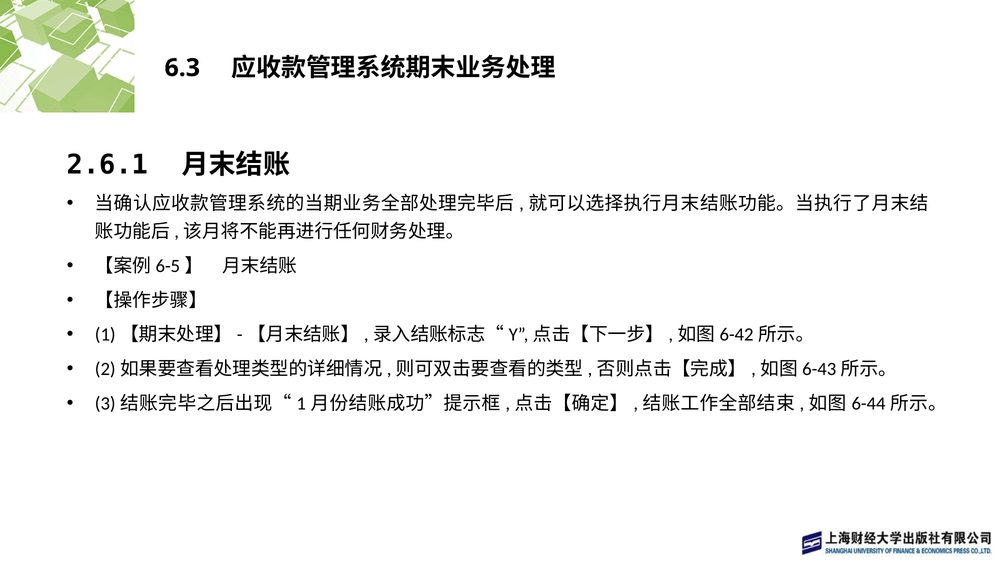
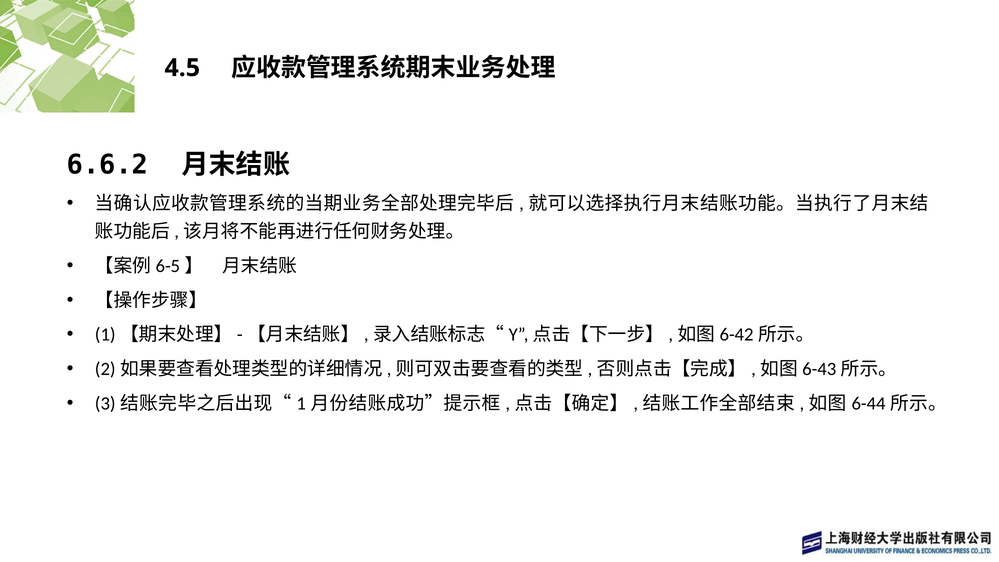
6.3: 6.3 -> 4.5 (182, 68)
2.6.1: 2.6.1 -> 6.6.2 (107, 165)
